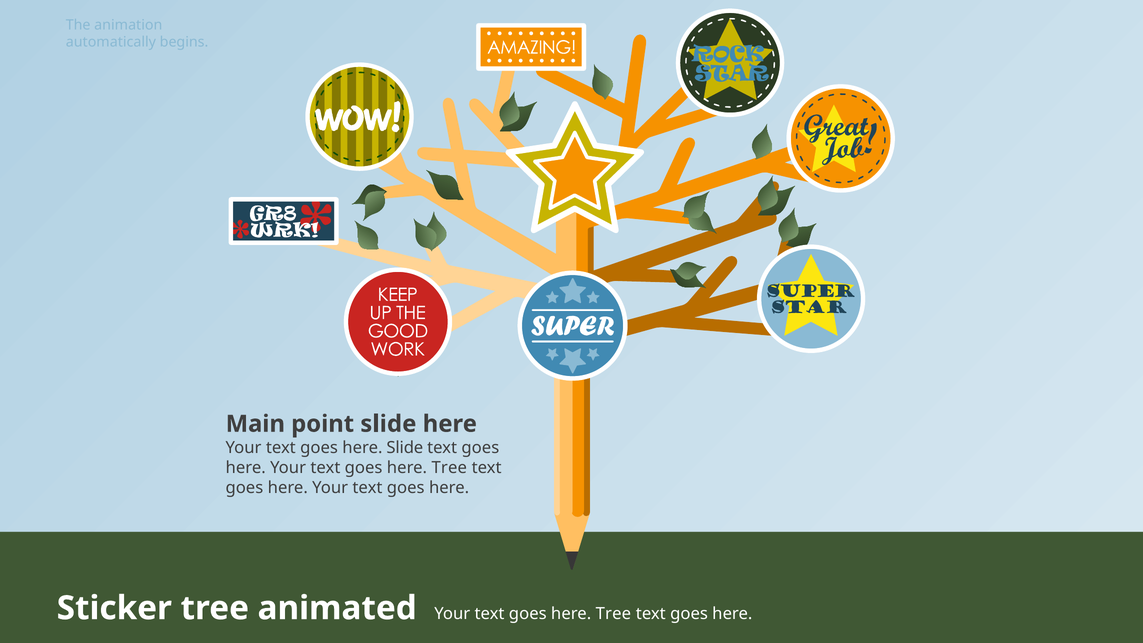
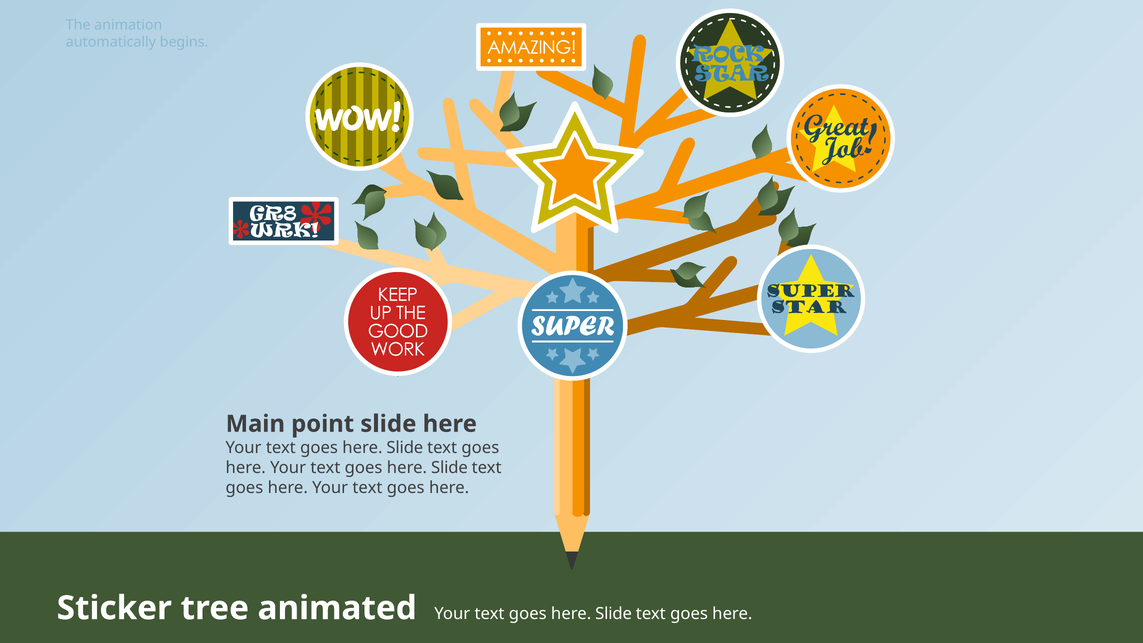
Tree: Tree -> Slide (449, 468)
Tree: Tree -> Slide (614, 614)
